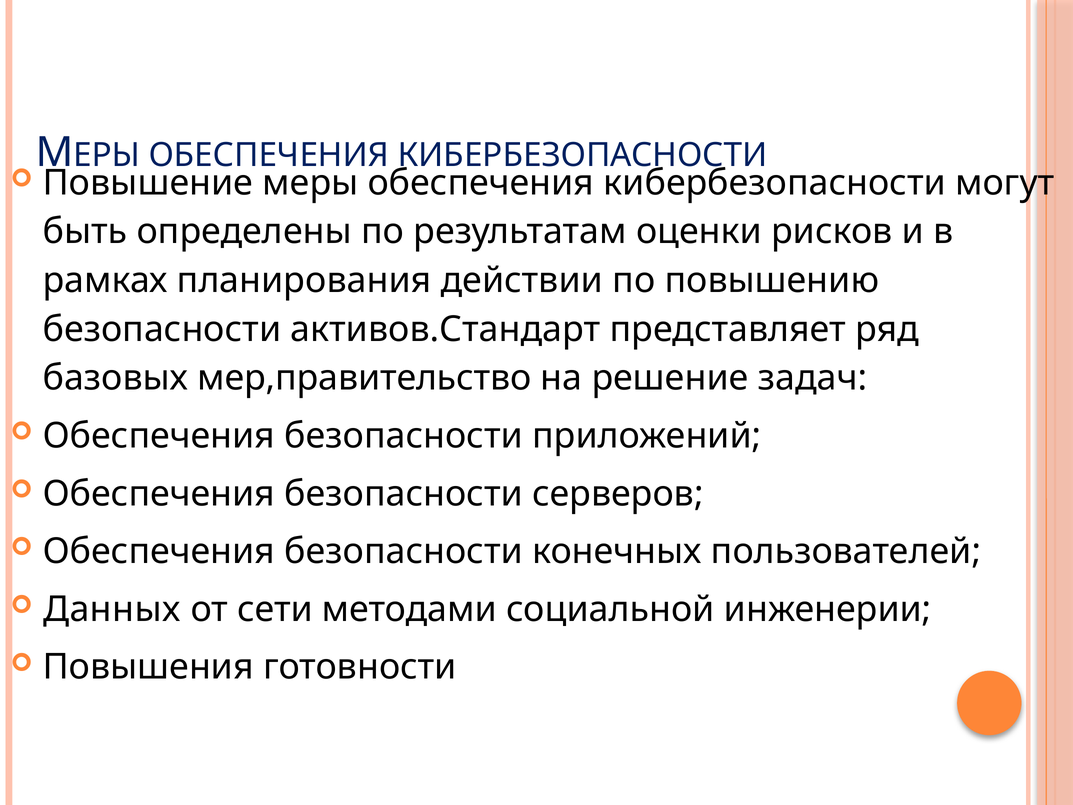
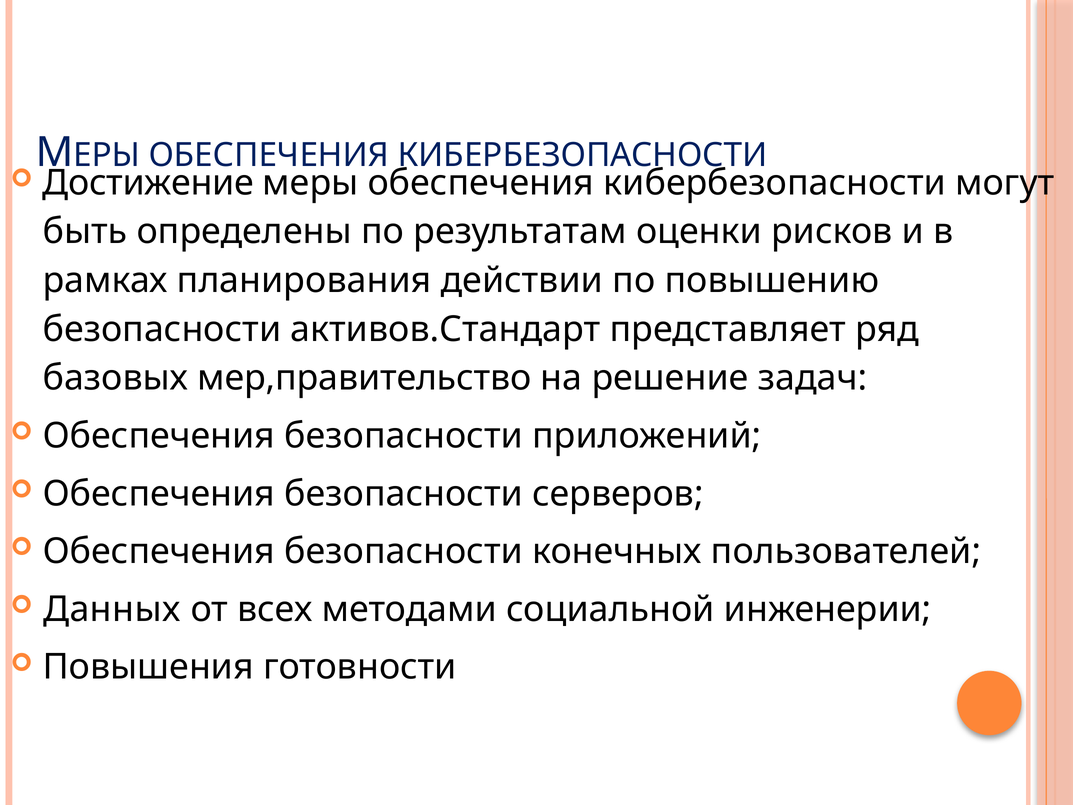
Повышение: Повышение -> Достижение (148, 183)
сети: сети -> всех (275, 609)
